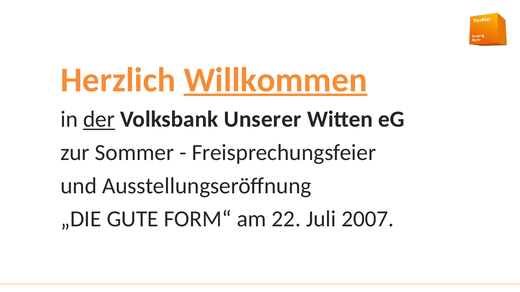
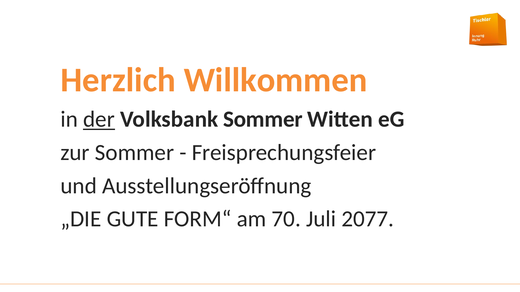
Willkommen underline: present -> none (275, 80)
Volksbank Unserer: Unserer -> Sommer (263, 120)
22: 22 -> 70 (286, 219)
2007: 2007 -> 2077 (368, 219)
